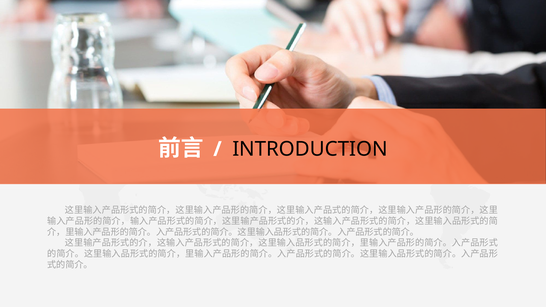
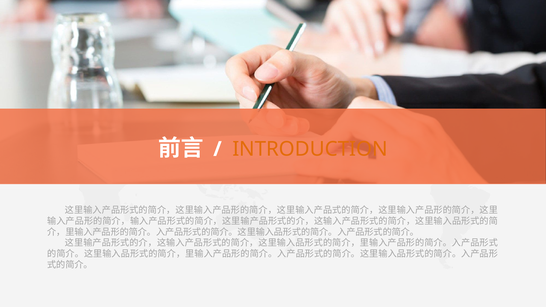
INTRODUCTION colour: black -> orange (310, 149)
